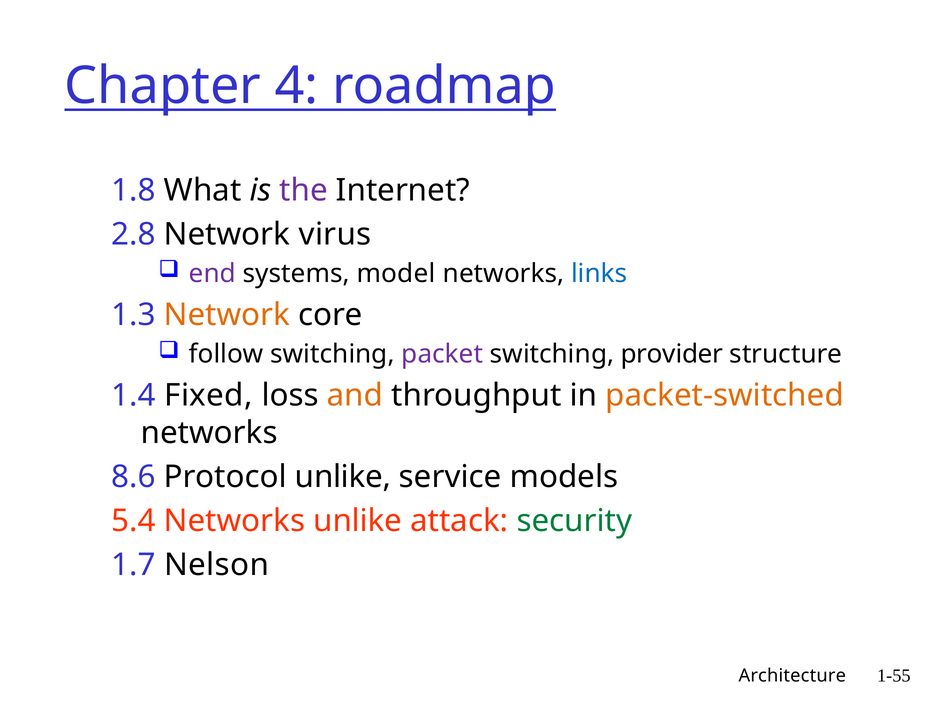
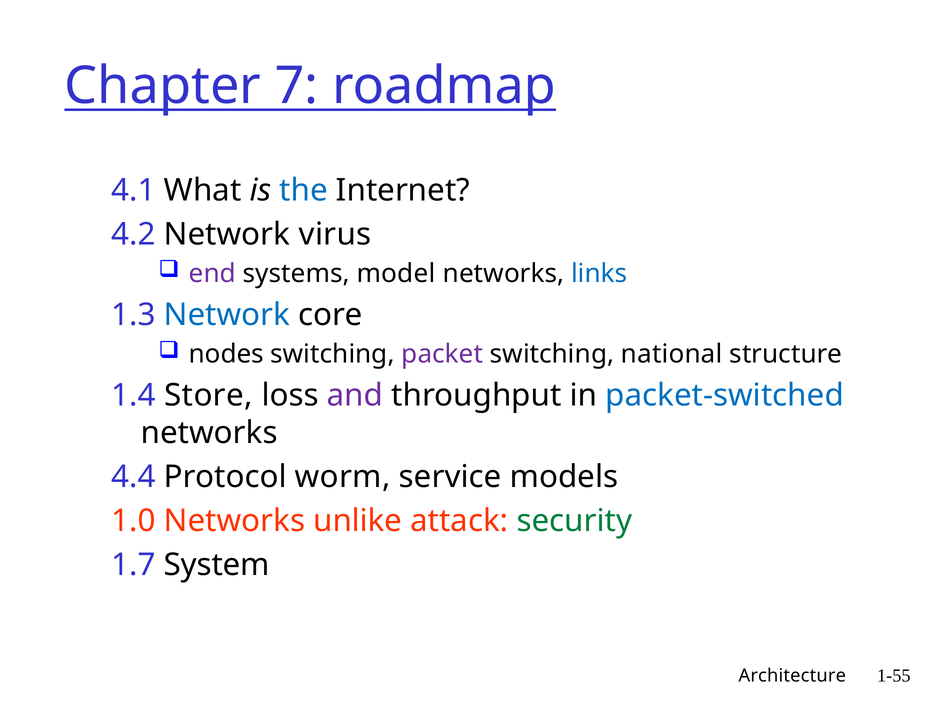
4: 4 -> 7 (297, 86)
1.8: 1.8 -> 4.1 (134, 191)
the colour: purple -> blue (304, 191)
2.8: 2.8 -> 4.2 (134, 235)
Network colour: orange -> blue (227, 315)
follow: follow -> nodes (226, 355)
provider: provider -> national (672, 355)
Fixed: Fixed -> Store (208, 396)
and colour: orange -> purple (355, 396)
packet-switched colour: orange -> blue (725, 396)
8.6: 8.6 -> 4.4 (134, 477)
Protocol unlike: unlike -> worm (343, 477)
5.4: 5.4 -> 1.0 (134, 521)
Nelson: Nelson -> System (217, 565)
